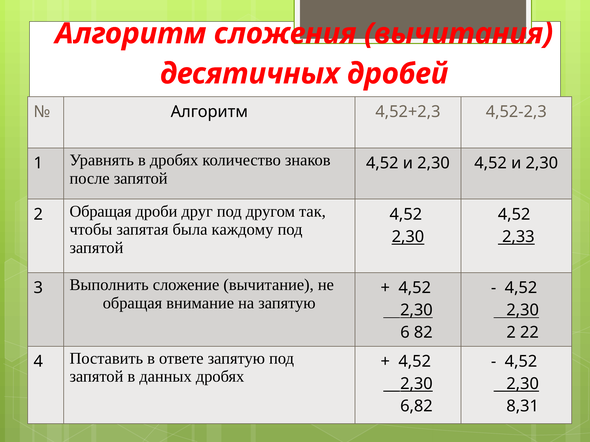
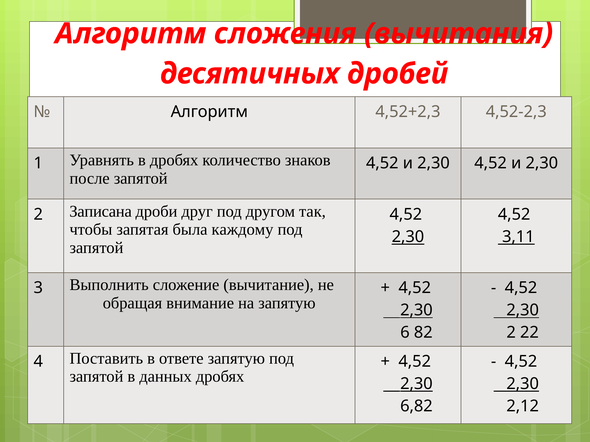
2 Обращая: Обращая -> Записана (101, 212)
2,33: 2,33 -> 3,11 (518, 237)
8,31: 8,31 -> 2,12 (523, 407)
